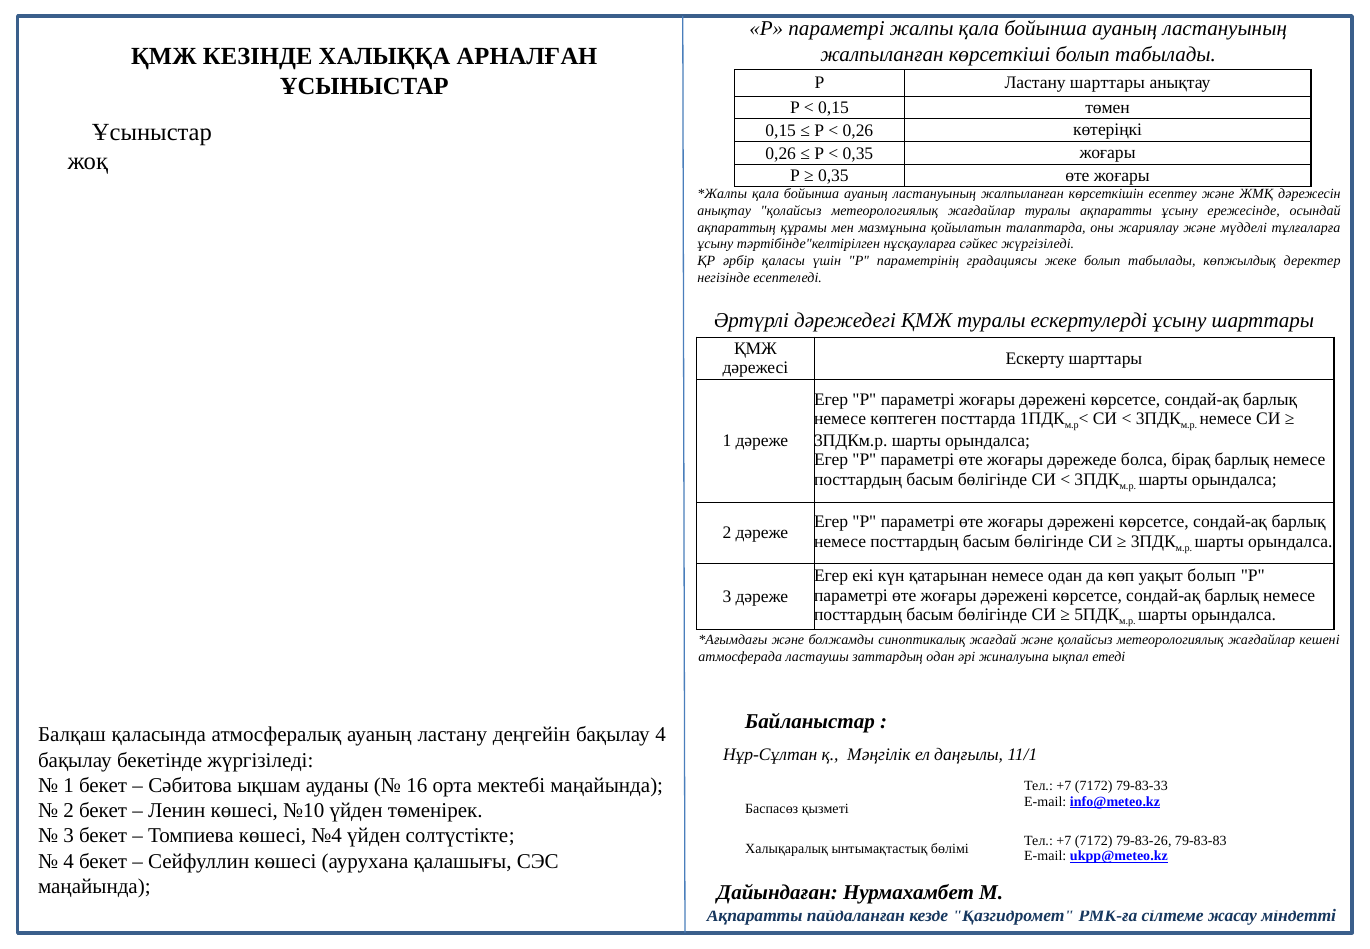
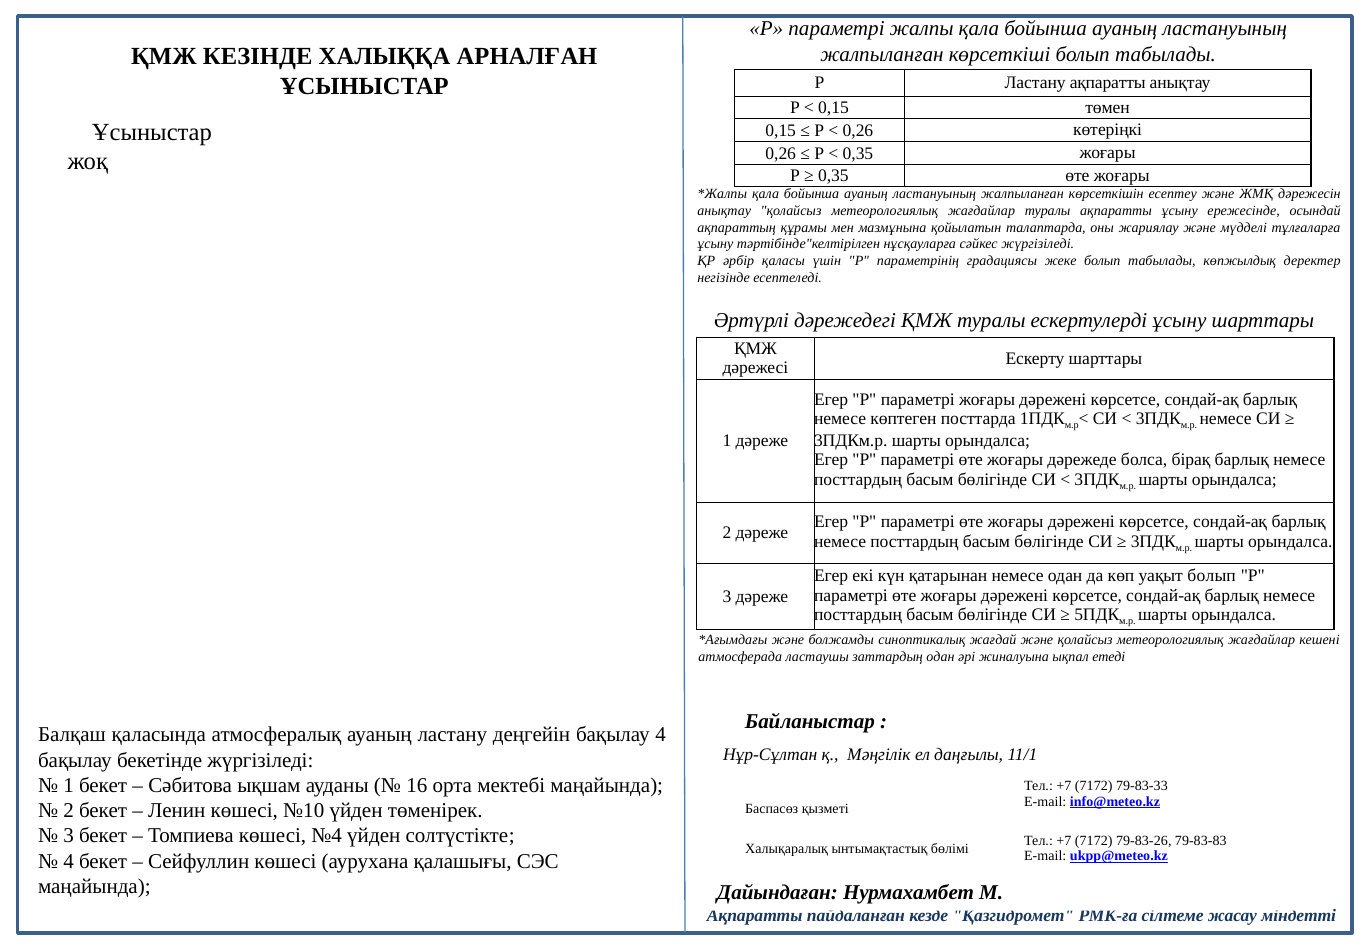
Ластану шарттары: шарттары -> ақпаратты (1108, 83)
